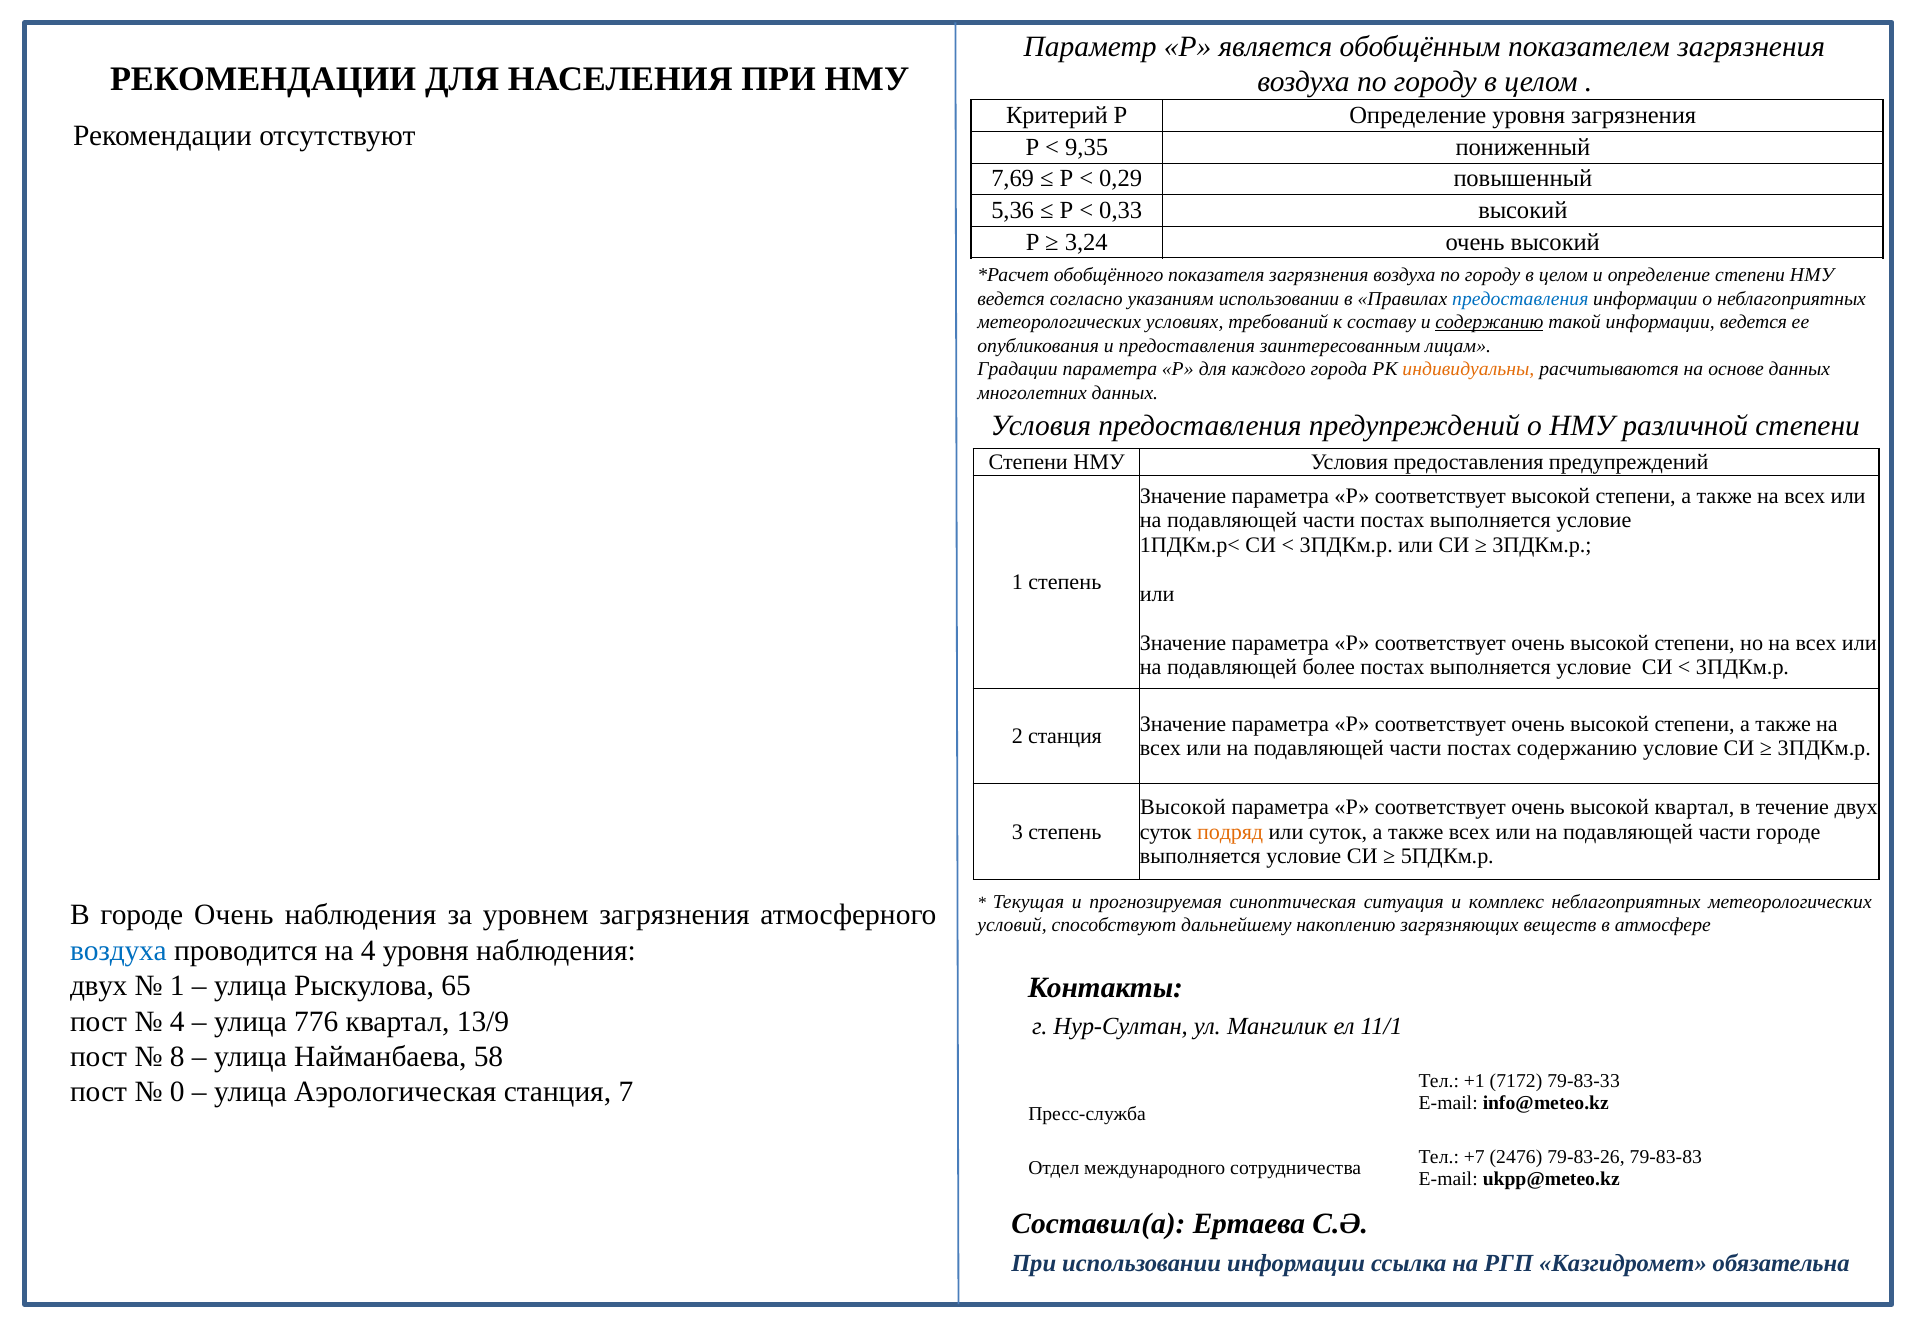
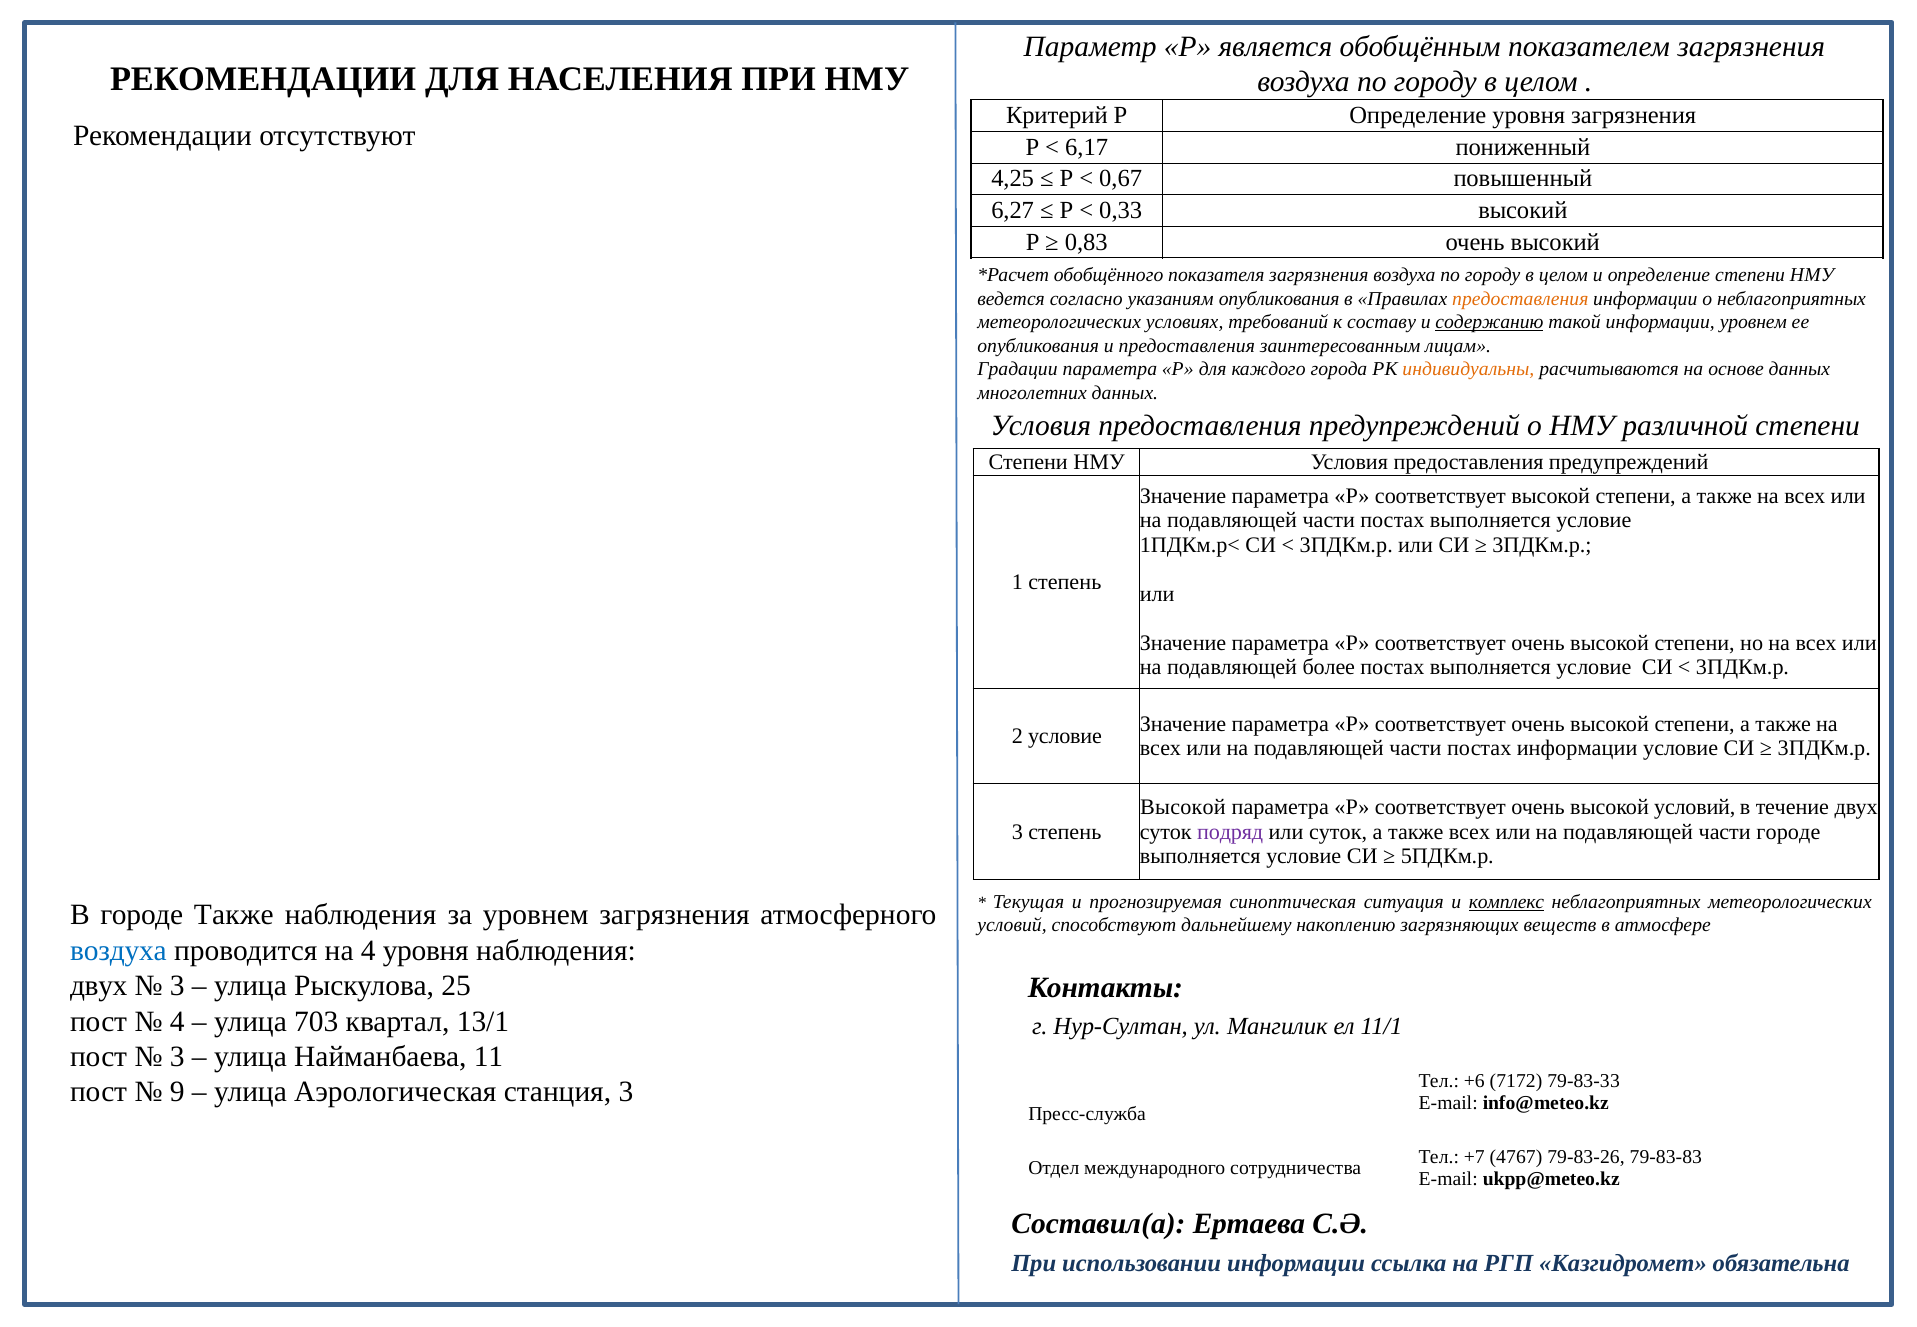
9,35: 9,35 -> 6,17 (1087, 147)
7,69: 7,69 -> 4,25 (1013, 179)
0,29: 0,29 -> 0,67 (1121, 179)
5,36: 5,36 -> 6,27 (1013, 210)
3,24: 3,24 -> 0,83 (1086, 242)
указаниям использовании: использовании -> опубликования (1279, 299)
предоставления colour: blue -> orange (1520, 299)
информации ведется: ведется -> уровнем (1753, 322)
2 станция: станция -> условие (1065, 736)
постах содержанию: содержанию -> информации (1577, 749)
высокой квартал: квартал -> условий (1695, 808)
подряд colour: orange -> purple (1230, 832)
комплекс underline: none -> present (1506, 902)
городе Очень: Очень -> Также (234, 915)
1: 1 -> 3 (177, 986)
65: 65 -> 25 (456, 986)
776: 776 -> 703 (316, 1021)
13/9: 13/9 -> 13/1 (483, 1021)
8: 8 -> 3 (177, 1057)
58: 58 -> 11 (488, 1057)
+1: +1 -> +6 (1474, 1081)
0: 0 -> 9 (177, 1092)
станция 7: 7 -> 3 (626, 1092)
2476: 2476 -> 4767 (1516, 1158)
